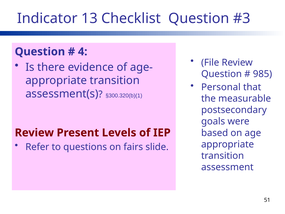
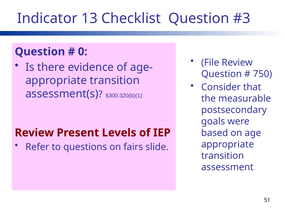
4: 4 -> 0 (83, 52)
985: 985 -> 750 (263, 74)
Personal: Personal -> Consider (221, 87)
